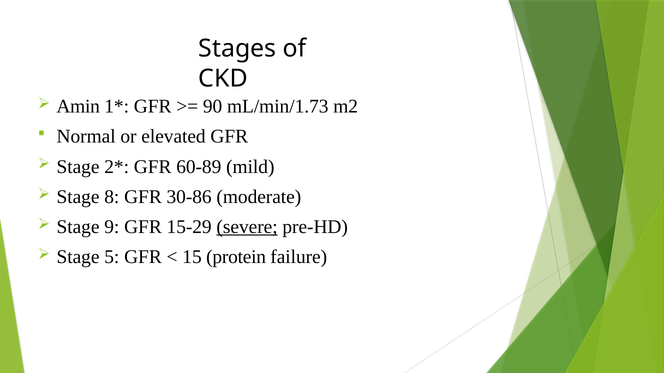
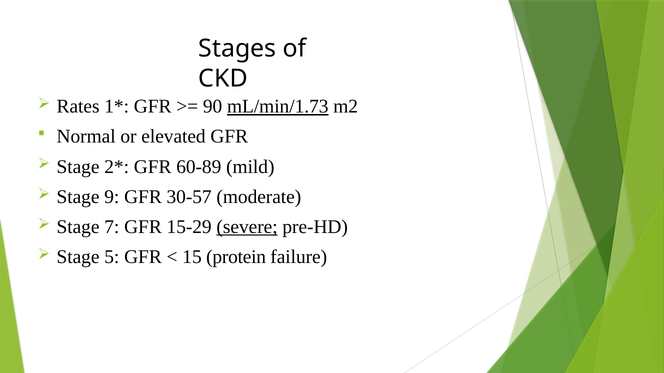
Amin: Amin -> Rates (78, 107)
mL/min/1.73 underline: none -> present (278, 107)
8: 8 -> 9 (112, 197)
30-86: 30-86 -> 30-57 (189, 197)
9: 9 -> 7 (112, 227)
